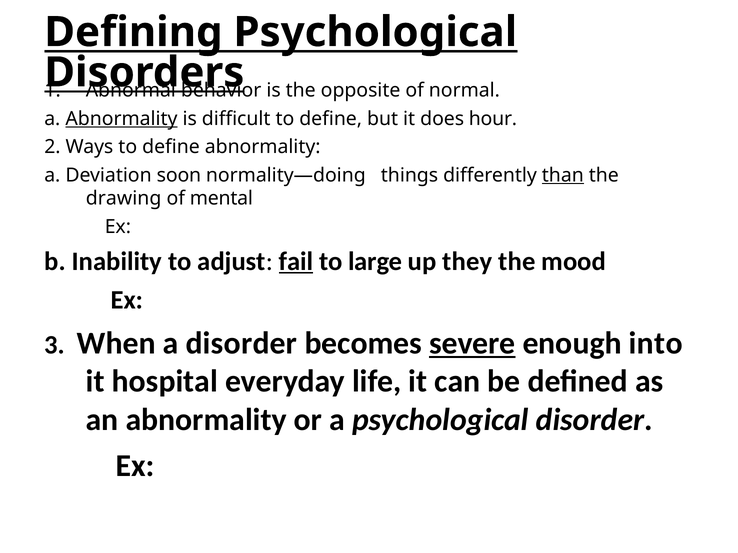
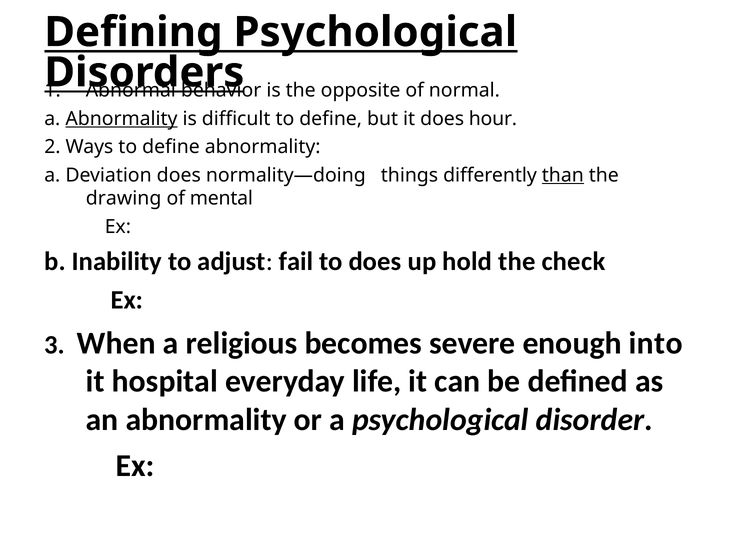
Deviation soon: soon -> does (179, 175)
fail underline: present -> none (296, 262)
to large: large -> does (375, 262)
they: they -> hold (467, 262)
mood: mood -> check (573, 262)
a disorder: disorder -> religious (242, 344)
severe underline: present -> none (472, 344)
